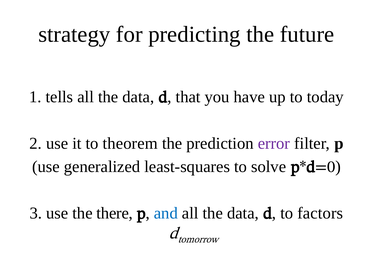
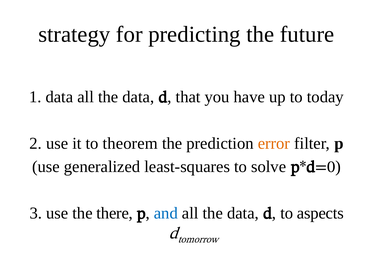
1 tells: tells -> data (59, 97)
error colour: purple -> orange (274, 143)
factors: factors -> aspects (320, 213)
